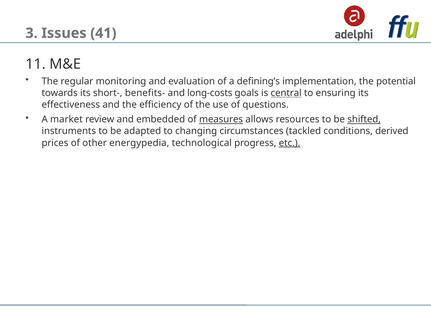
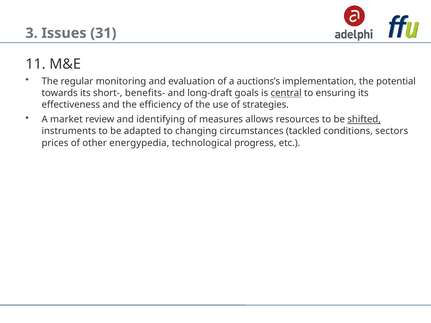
41: 41 -> 31 (103, 33)
defining’s: defining’s -> auctions’s (258, 81)
long-costs: long-costs -> long-draft (210, 93)
questions: questions -> strategies (266, 105)
embedded: embedded -> identifying (161, 120)
measures underline: present -> none (221, 120)
derived: derived -> sectors (392, 131)
etc underline: present -> none (290, 143)
